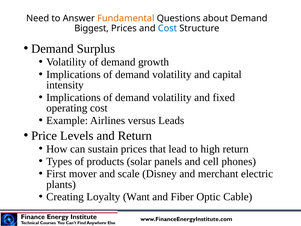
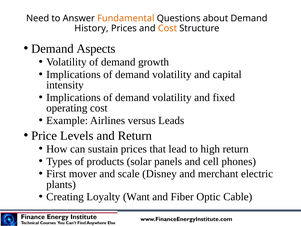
Biggest: Biggest -> History (91, 28)
Cost colour: blue -> orange (167, 28)
Surplus: Surplus -> Aspects (96, 49)
